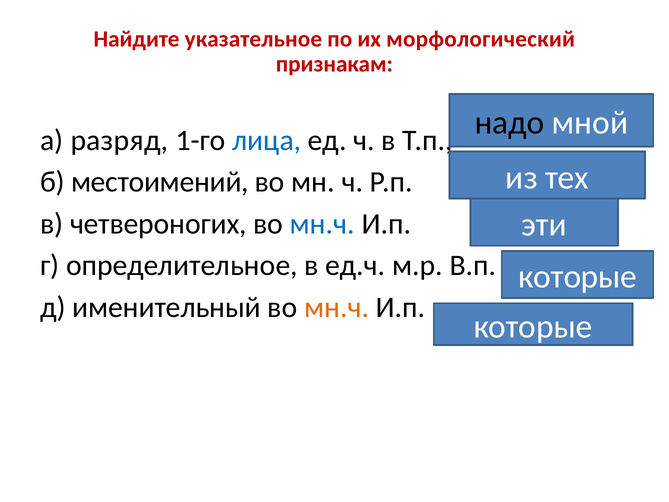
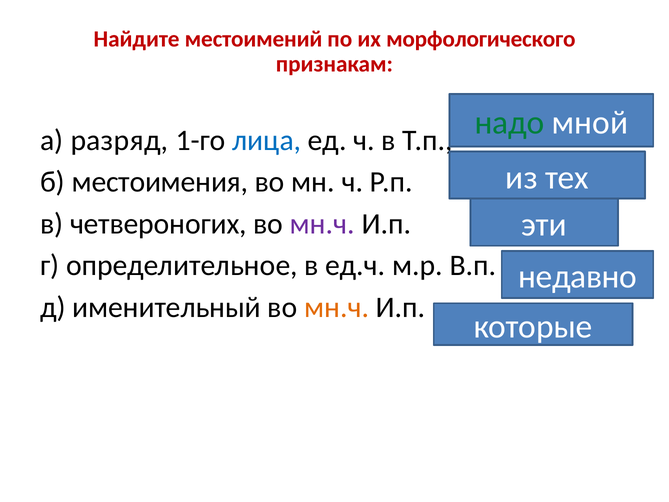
указательное: указательное -> местоимений (254, 39)
морфологический: морфологический -> морфологического (481, 39)
надо colour: black -> green (509, 123)
местоимений: местоимений -> местоимения (160, 182)
мн.ч colour: blue -> purple (322, 224)
которые: которые -> недавно (578, 277)
